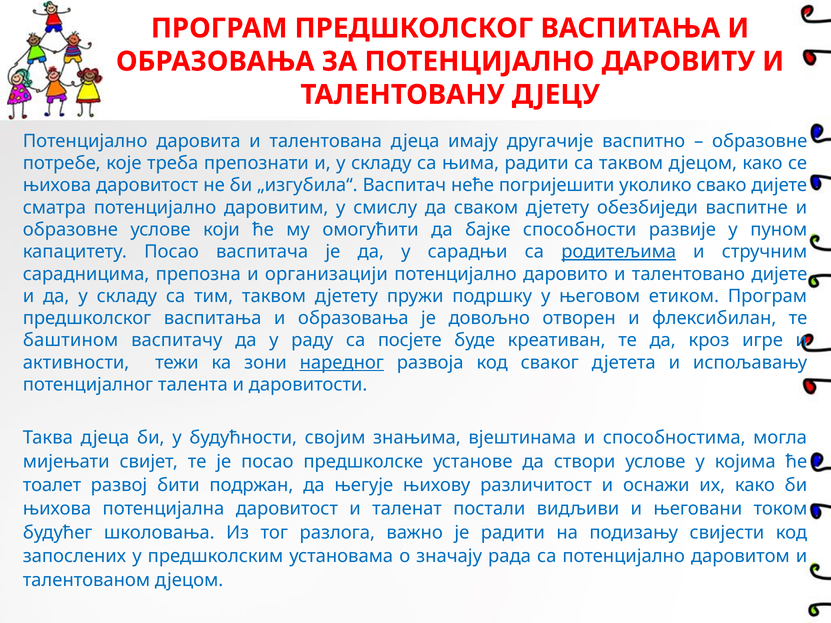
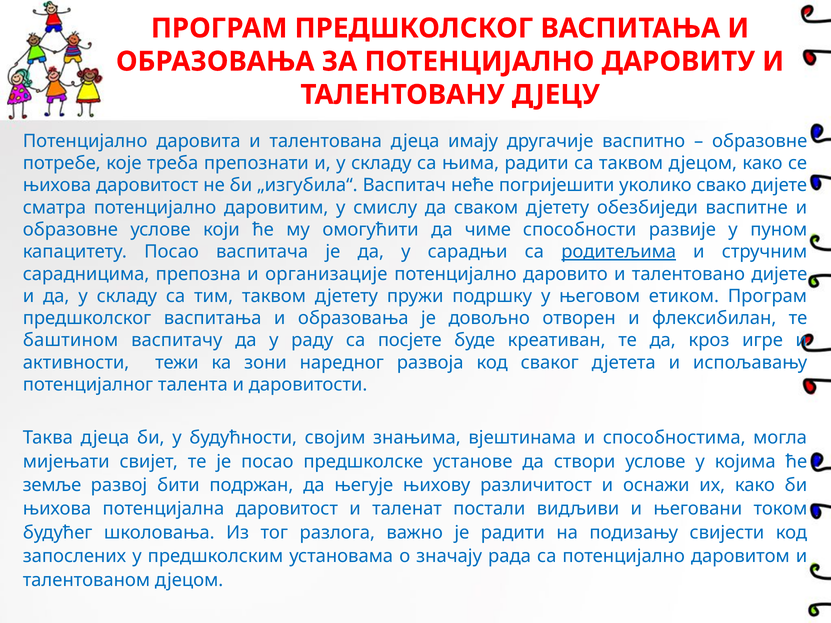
бајке: бајке -> чиме (488, 230)
организацији: организацији -> организације (326, 274)
наредног underline: present -> none (342, 363)
тоалет: тоалет -> земље (52, 485)
